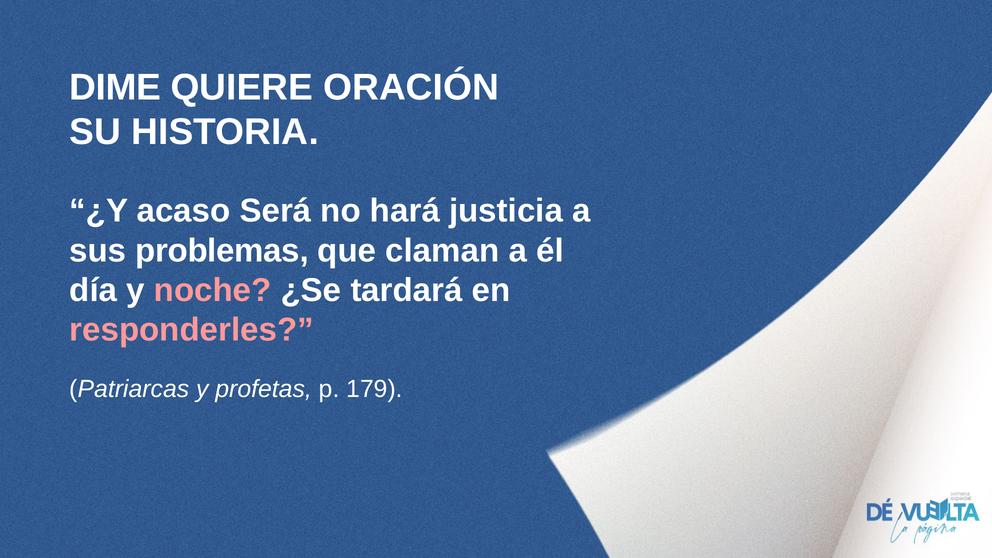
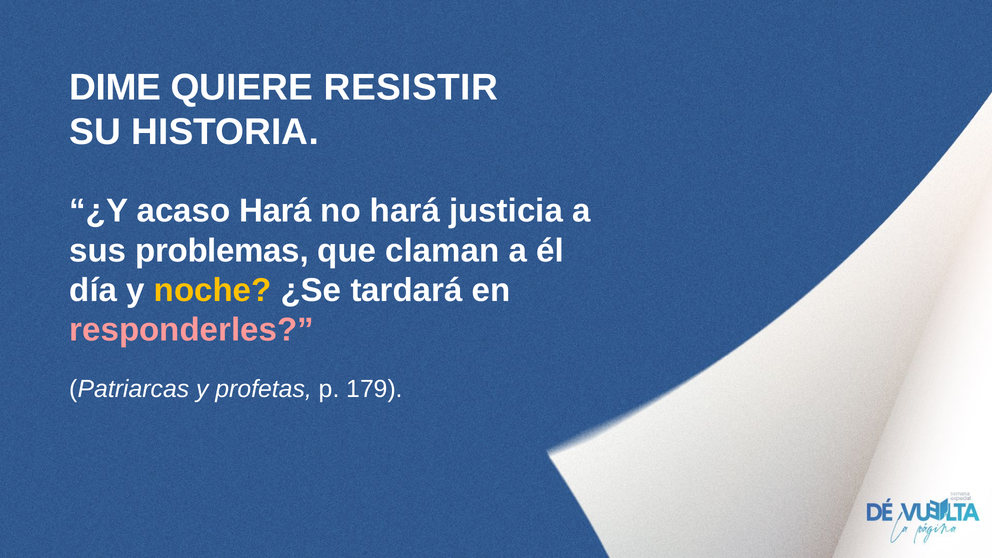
ORACIÓN: ORACIÓN -> RESISTIR (411, 87)
acaso Será: Será -> Hará (276, 211)
noche colour: pink -> yellow (213, 290)
